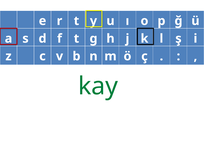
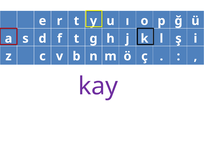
kay colour: green -> purple (98, 86)
